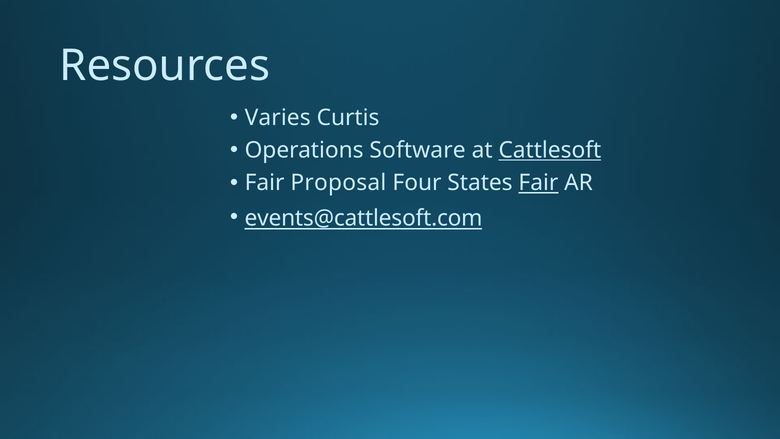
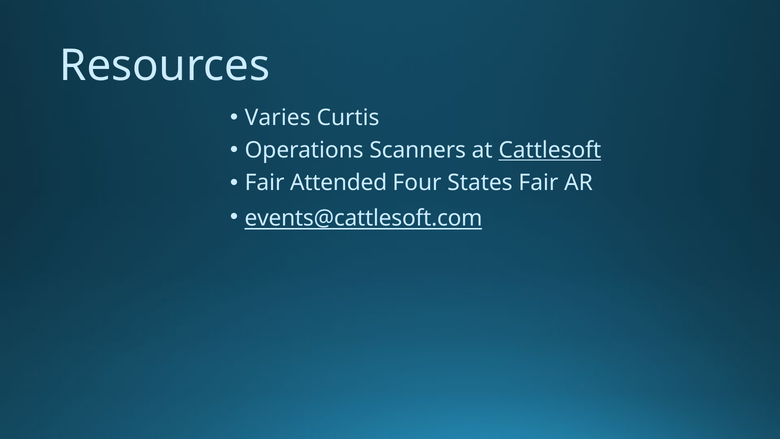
Software: Software -> Scanners (418, 150)
Proposal: Proposal -> Attended (339, 183)
Fair underline: present -> none (538, 183)
